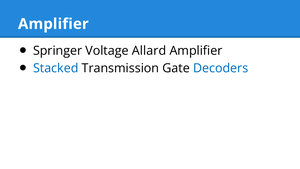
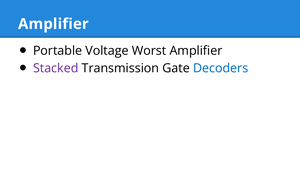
Springer: Springer -> Portable (58, 51)
Allard: Allard -> Worst (149, 51)
Stacked colour: blue -> purple (56, 68)
